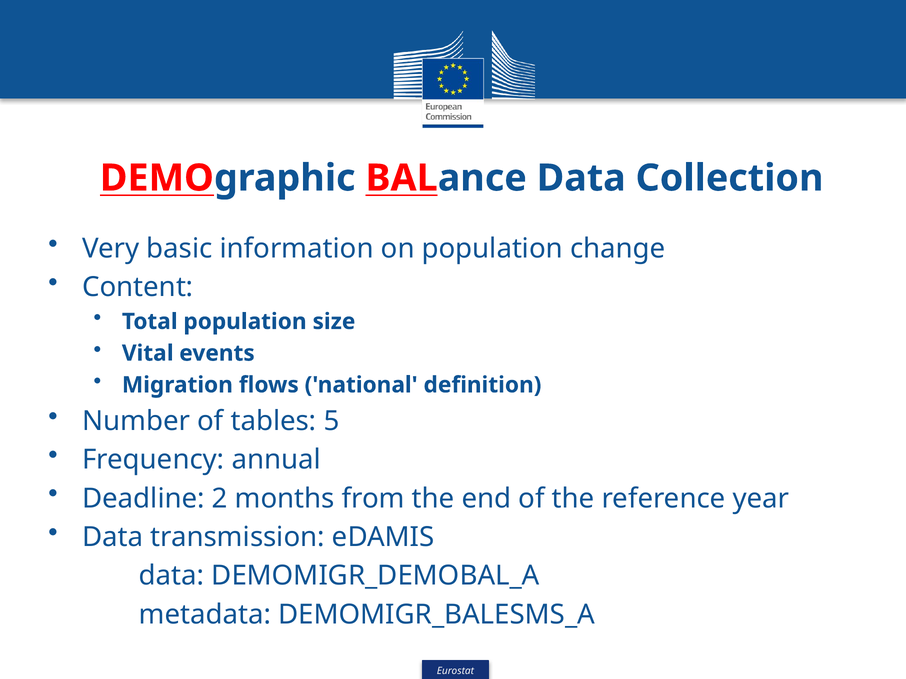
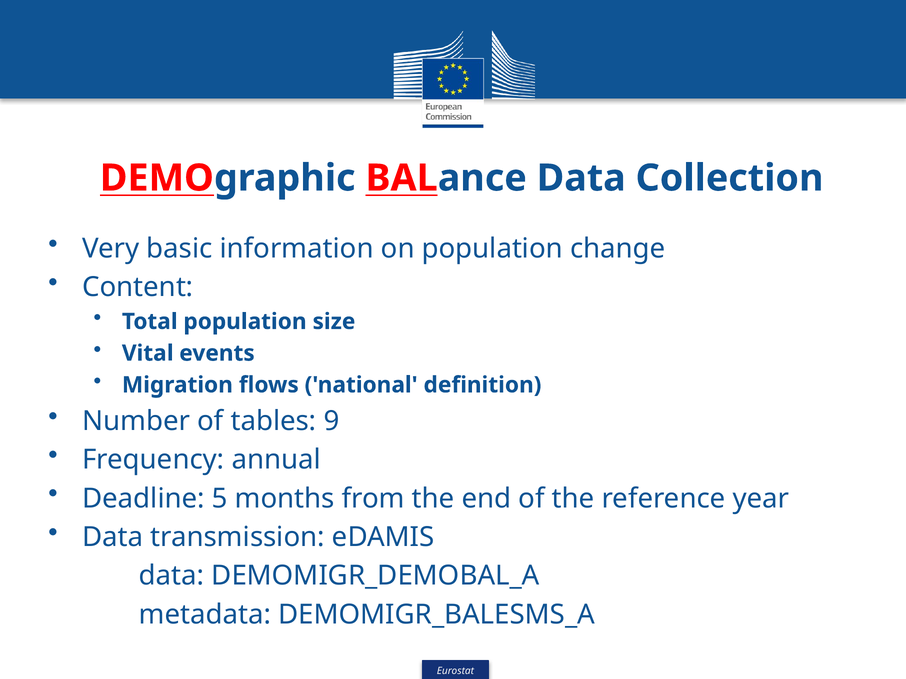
5: 5 -> 9 (331, 421)
2: 2 -> 5 (220, 499)
